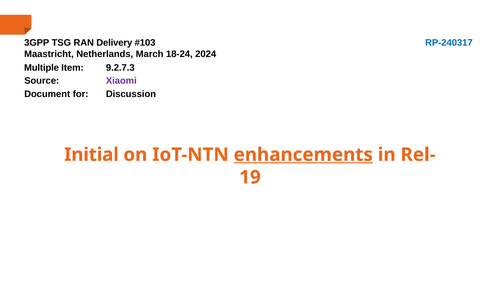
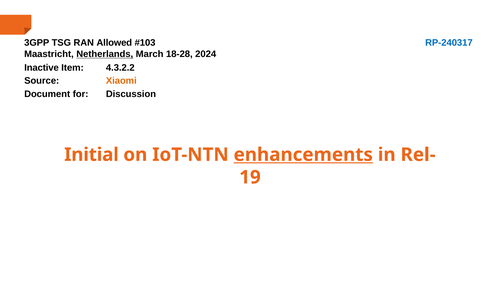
Delivery: Delivery -> Allowed (114, 43)
Netherlands underline: none -> present (105, 54)
18-24: 18-24 -> 18-28 (179, 54)
Multiple: Multiple -> Inactive (41, 68)
9.2.7.3: 9.2.7.3 -> 4.3.2.2 (120, 68)
Xiaomi colour: purple -> orange (121, 81)
